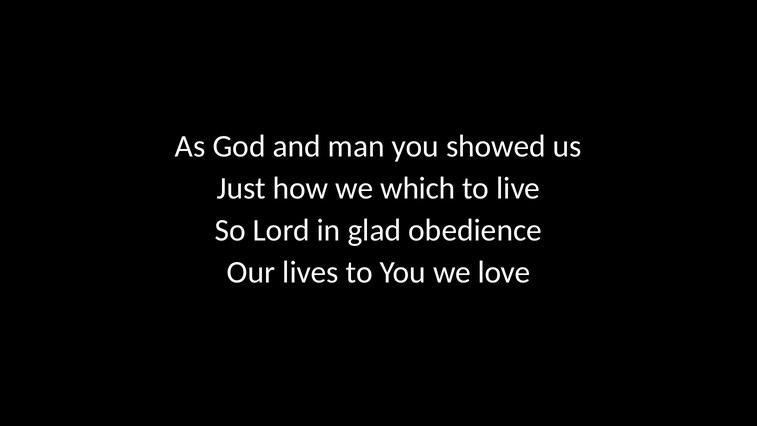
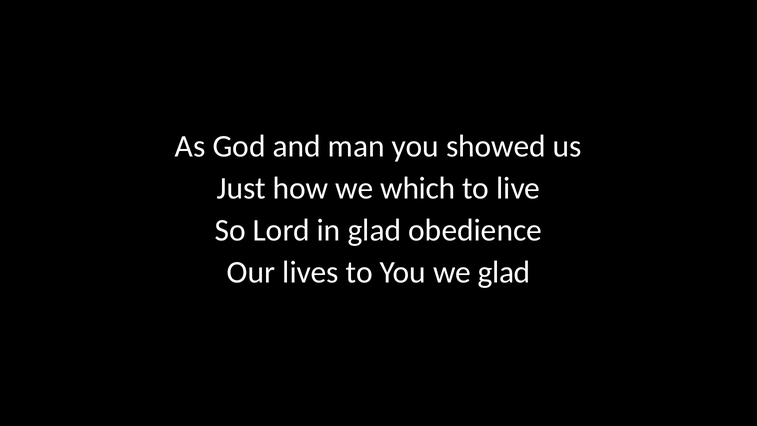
we love: love -> glad (504, 272)
